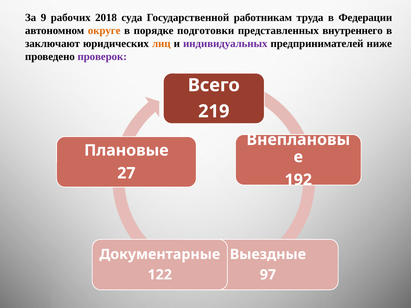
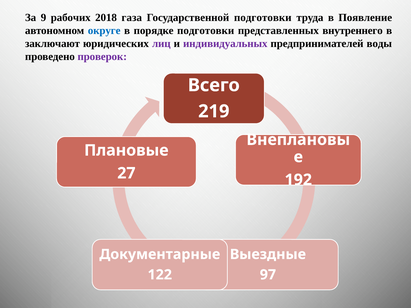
суда: суда -> газа (132, 18)
Государственной работникам: работникам -> подготовки (263, 18)
Федерации: Федерации -> Появление (365, 18)
округе colour: orange -> blue (104, 31)
лиц colour: orange -> purple (161, 44)
ниже: ниже -> воды (379, 44)
